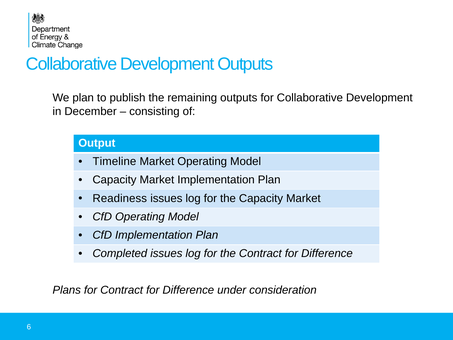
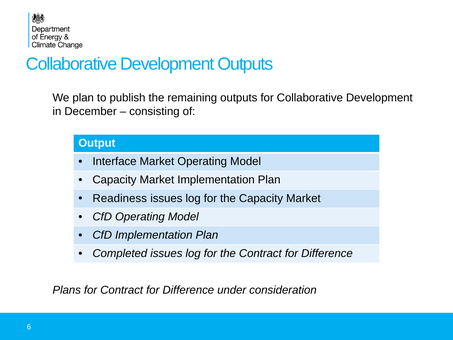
Timeline: Timeline -> Interface (115, 161)
